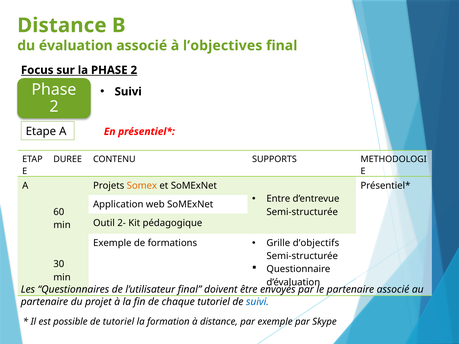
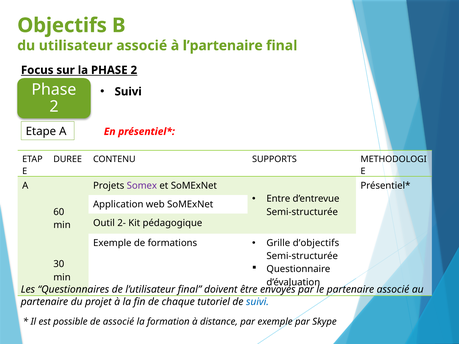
Distance: Distance -> Objectifs (62, 25)
évaluation: évaluation -> utilisateur (76, 46)
l’objectives: l’objectives -> l’partenaire (223, 46)
Somex colour: orange -> purple (142, 186)
de tutoriel: tutoriel -> associé (118, 322)
